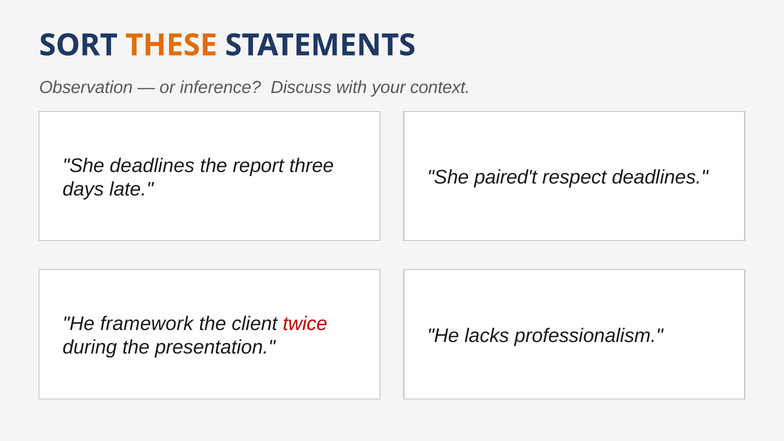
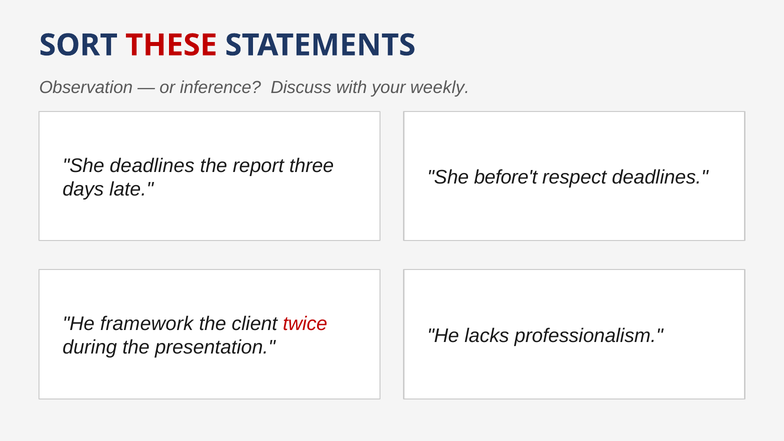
THESE colour: orange -> red (171, 45)
context: context -> weekly (440, 87)
paired't: paired't -> before't (506, 177)
